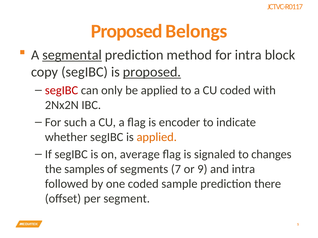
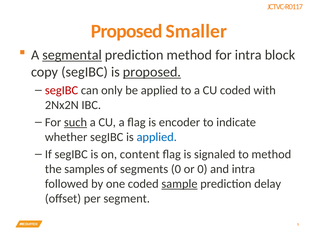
Belongs: Belongs -> Smaller (196, 31)
such underline: none -> present (75, 123)
applied colour: orange -> blue (157, 137)
average: average -> content (140, 155)
to changes: changes -> method (271, 155)
segments 7: 7 -> 0 (176, 169)
or 9: 9 -> 0 (202, 169)
sample underline: none -> present (179, 184)
there: there -> delay (268, 184)
